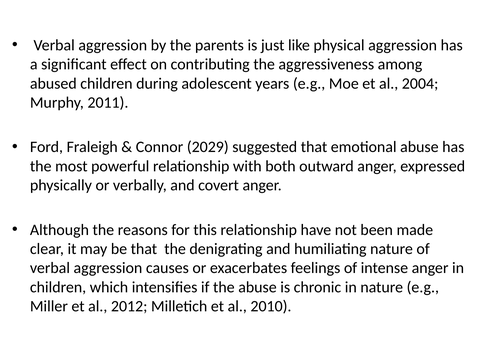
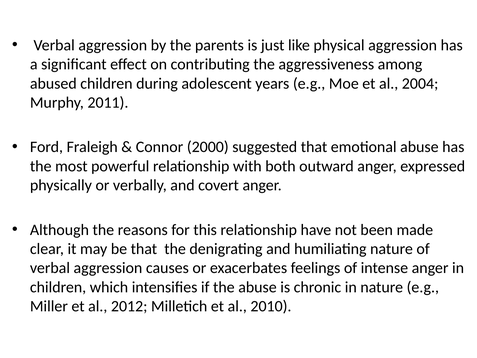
2029: 2029 -> 2000 (208, 147)
